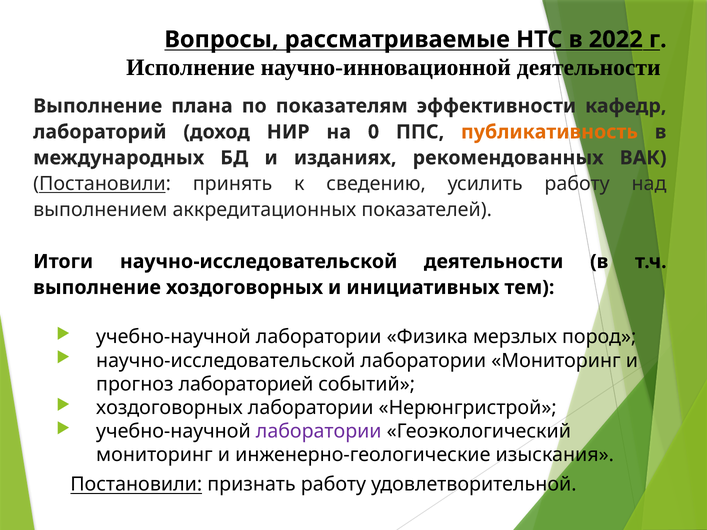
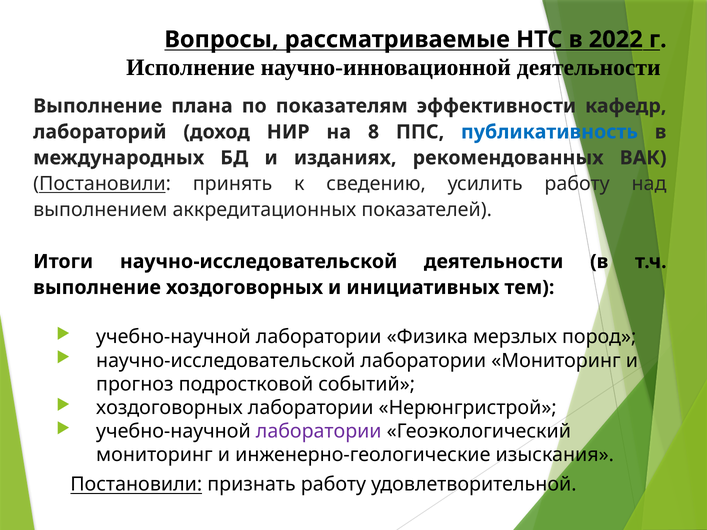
0: 0 -> 8 (374, 132)
публикативность colour: orange -> blue (549, 132)
лабораторией: лабораторией -> подростковой (246, 384)
